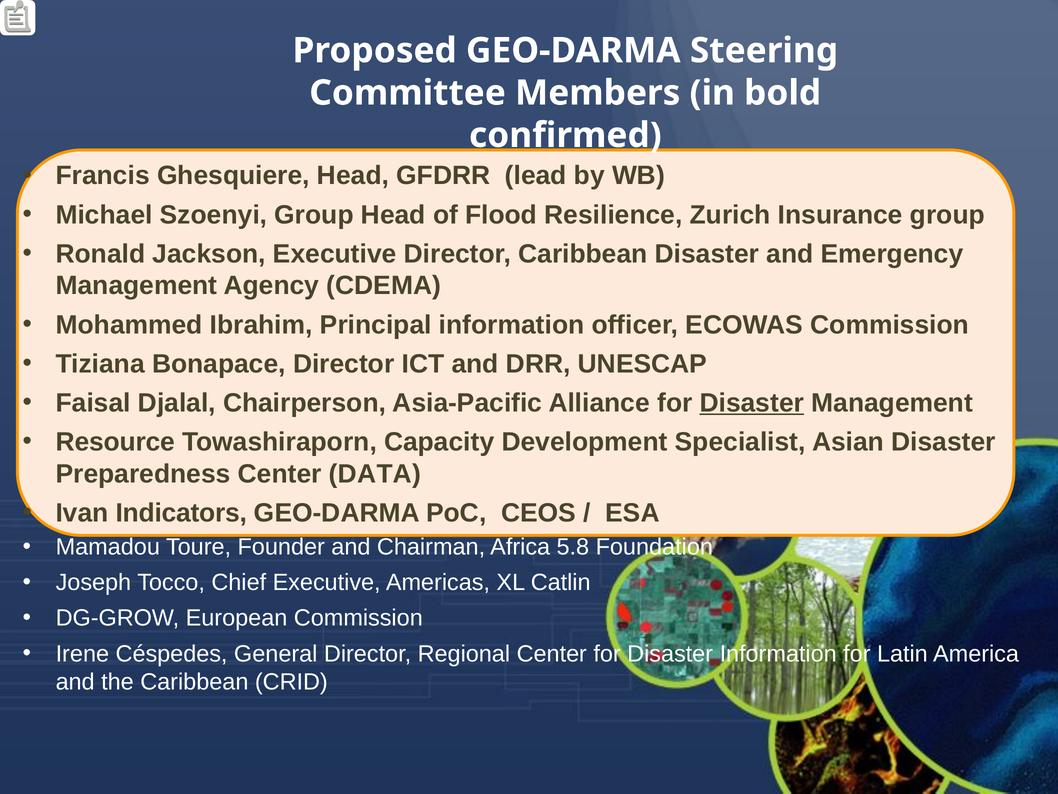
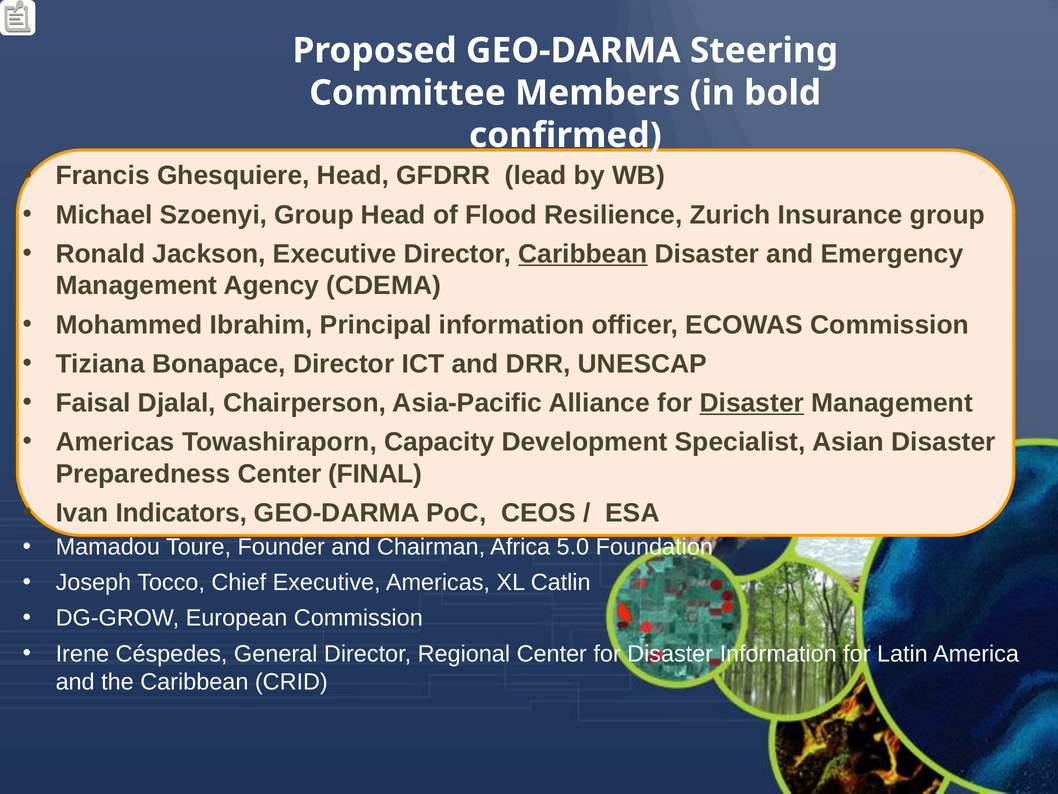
Caribbean underline: none -> present (583, 254)
Resource: Resource -> Americas (115, 442)
DATA: DATA -> FINAL (375, 474)
5.8: 5.8 -> 5.0 (573, 547)
